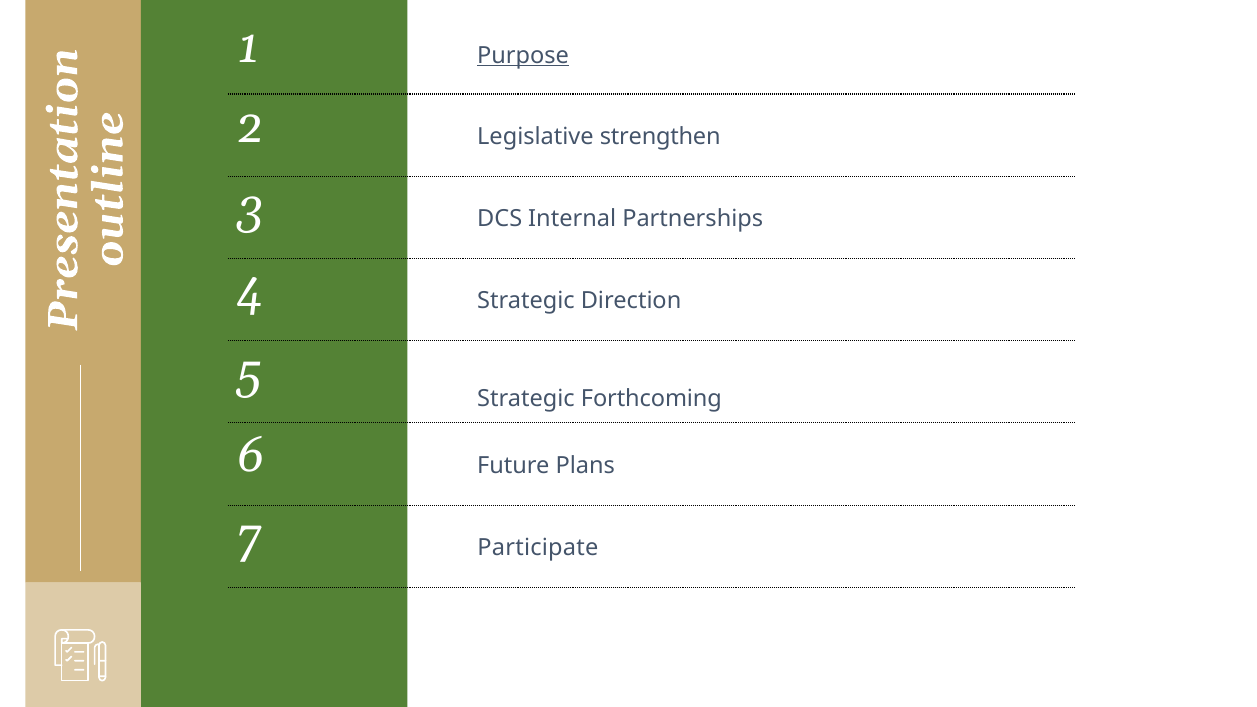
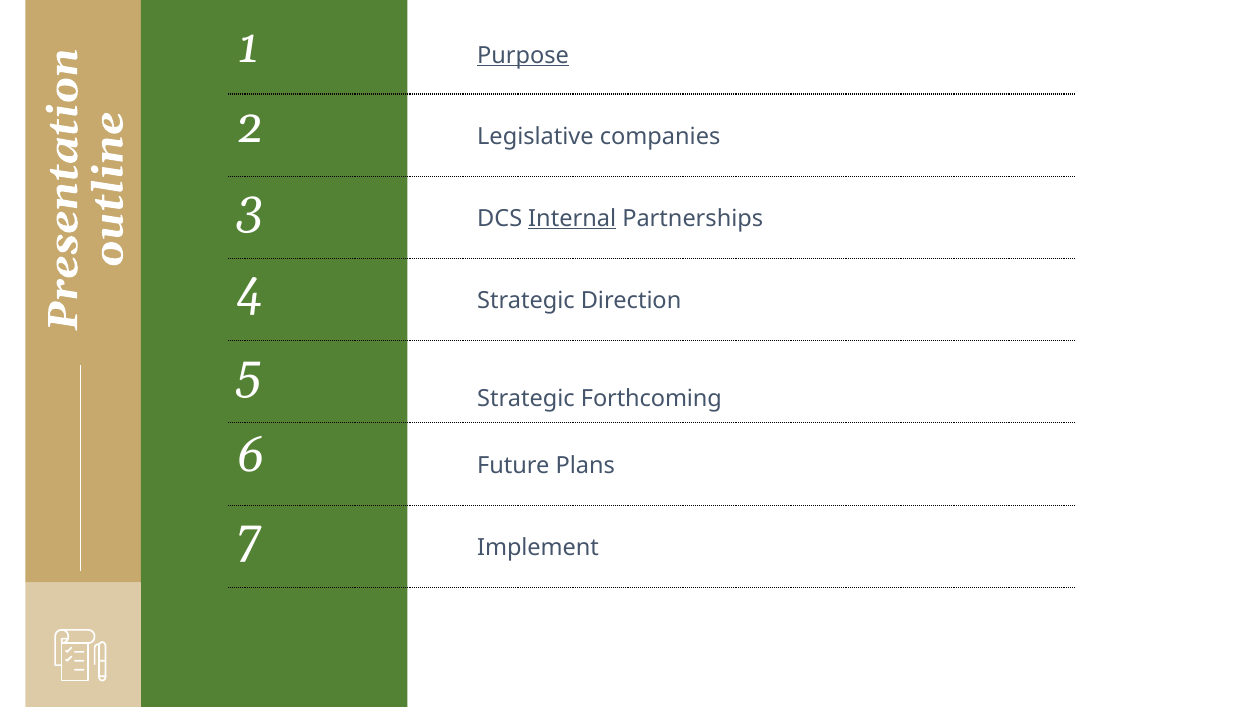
strengthen: strengthen -> companies (660, 136)
Internal underline: none -> present (572, 219)
Participate: Participate -> Implement (538, 548)
